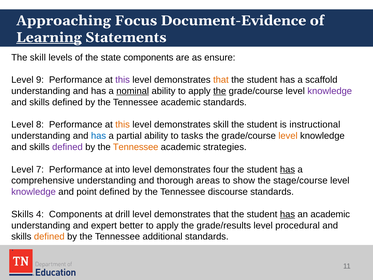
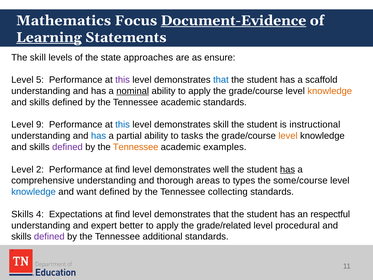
Approaching: Approaching -> Mathematics (64, 21)
Document-Evidence underline: none -> present (233, 21)
state components: components -> approaches (148, 57)
9: 9 -> 5 (40, 80)
that colour: orange -> blue (221, 80)
the underline: present -> none (220, 91)
knowledge colour: purple -> orange (330, 91)
8: 8 -> 9 (40, 125)
this colour: orange -> blue (123, 125)
strategies: strategies -> examples (225, 147)
7: 7 -> 2 (40, 169)
Performance at into: into -> find (123, 169)
four: four -> well (221, 169)
show: show -> types (244, 180)
stage/course: stage/course -> some/course (300, 180)
knowledge colour: purple -> blue (34, 192)
point: point -> want (87, 192)
discourse: discourse -> collecting (228, 192)
4 Components: Components -> Expectations (76, 214)
drill: drill -> find (123, 214)
has underline: present -> none (287, 214)
an academic: academic -> respectful (330, 214)
grade/results: grade/results -> grade/related (224, 225)
defined colour: orange -> purple (49, 236)
